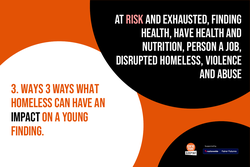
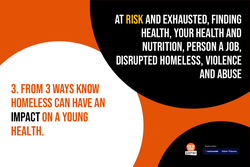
risk colour: pink -> yellow (135, 19)
health have: have -> your (184, 33)
Ways: Ways -> From (32, 89)
what: what -> know (88, 89)
finding: finding -> health (28, 131)
